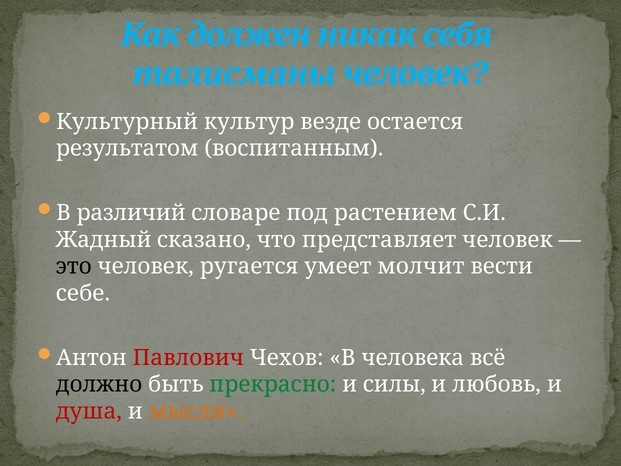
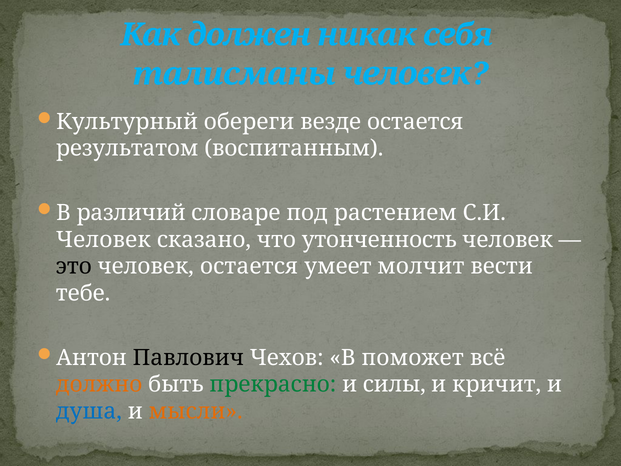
культур: культур -> обереги (249, 122)
Жадный: Жадный -> Человек (103, 240)
представляет: представляет -> утонченность (379, 240)
человек ругается: ругается -> остается (249, 266)
себе: себе -> тебе (83, 293)
Павлович colour: red -> black (188, 357)
человека: человека -> поможет (413, 357)
должно colour: black -> orange (99, 384)
любовь: любовь -> кричит (497, 384)
душа colour: red -> blue (89, 411)
